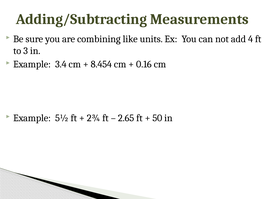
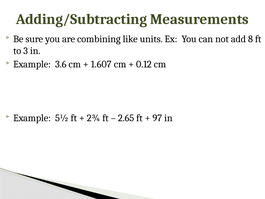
4: 4 -> 8 (251, 39)
3.4: 3.4 -> 3.6 (61, 64)
8.454: 8.454 -> 1.607 (101, 64)
0.16: 0.16 -> 0.12 (144, 64)
50: 50 -> 97 (157, 118)
